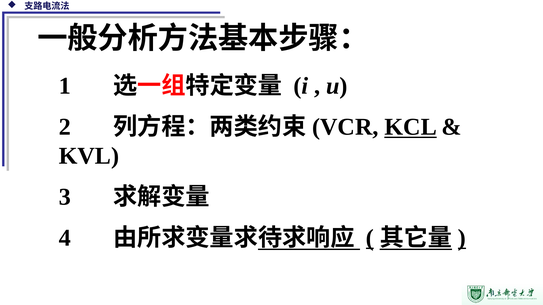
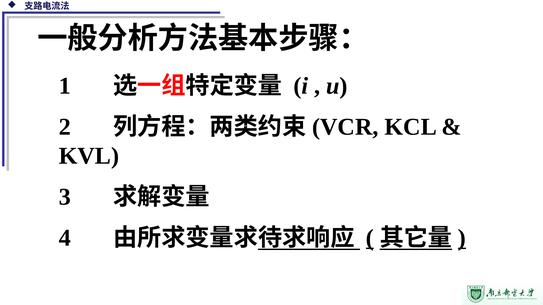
KCL underline: present -> none (411, 127)
